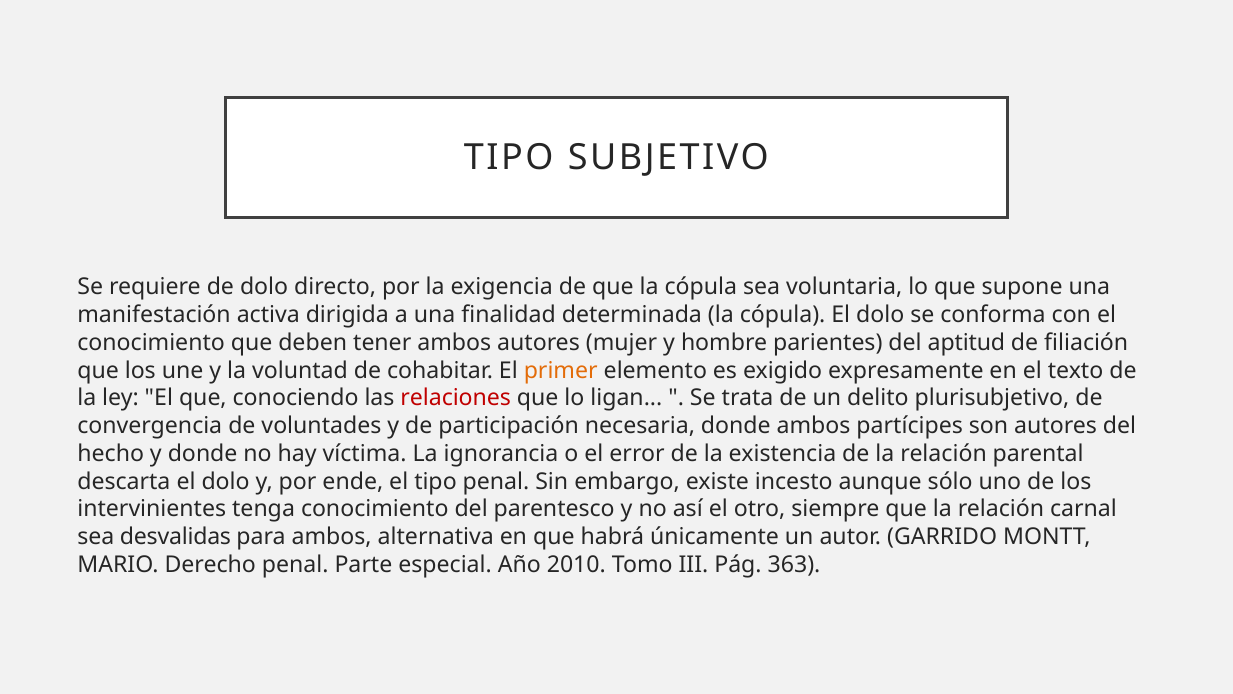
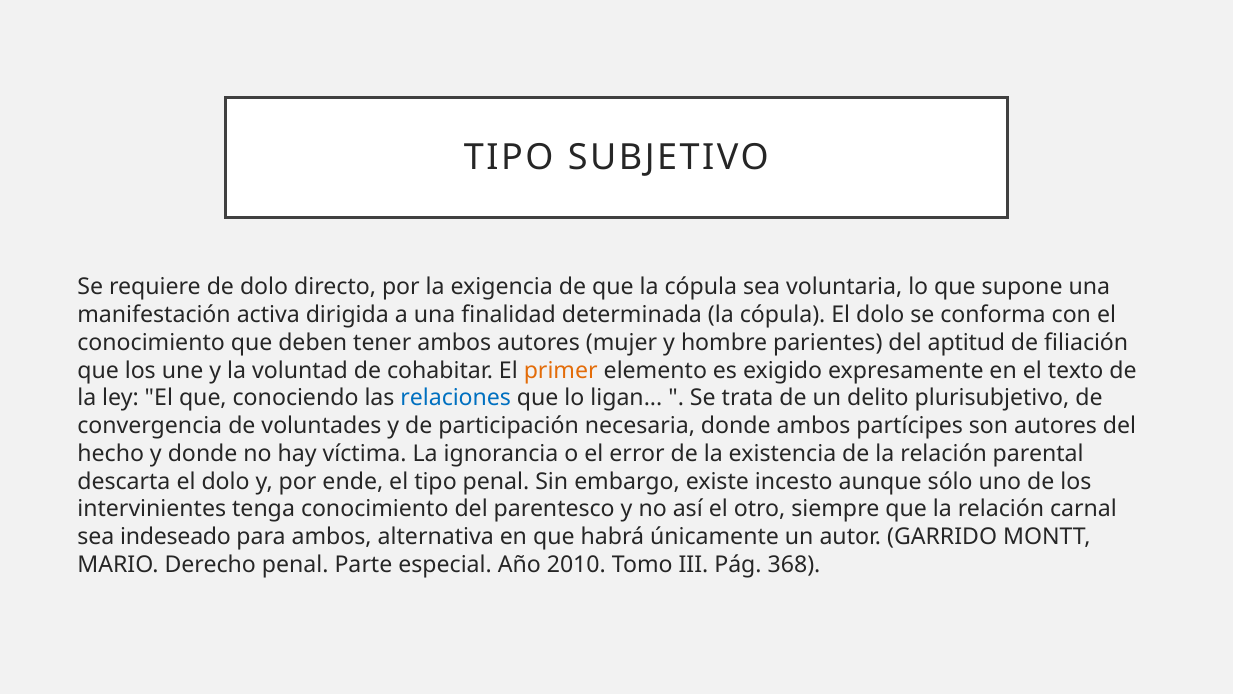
relaciones colour: red -> blue (456, 398)
desvalidas: desvalidas -> indeseado (175, 537)
363: 363 -> 368 (794, 564)
